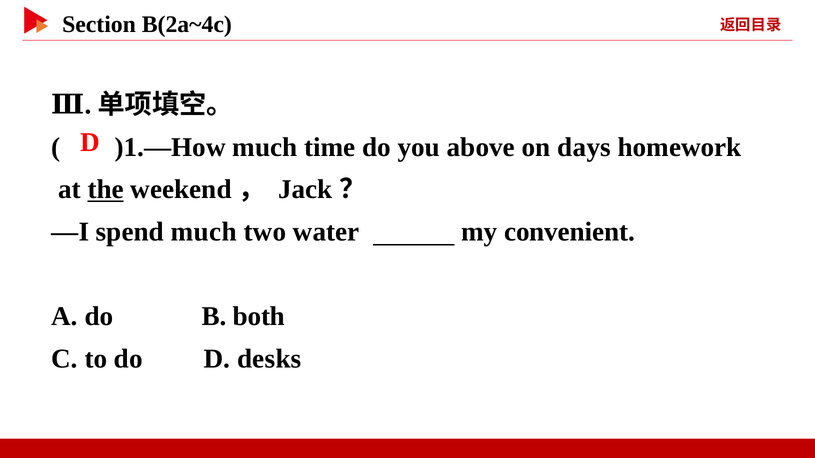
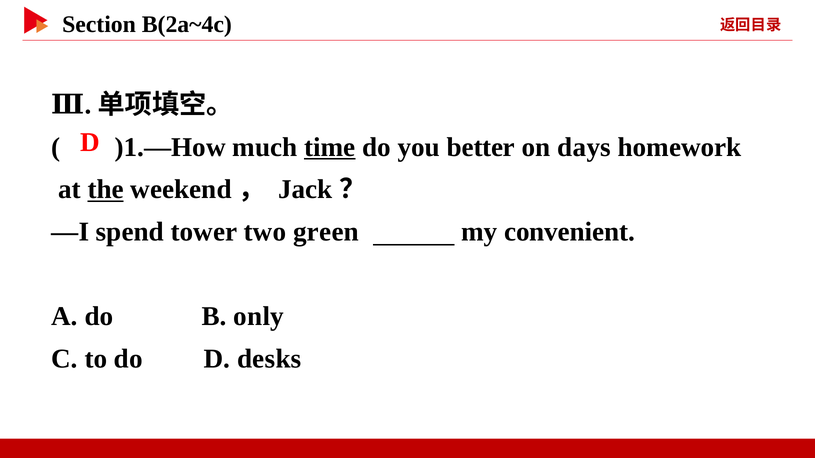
time underline: none -> present (330, 147)
above: above -> better (481, 147)
spend much: much -> tower (204, 232)
water: water -> green (326, 232)
both: both -> only (259, 317)
